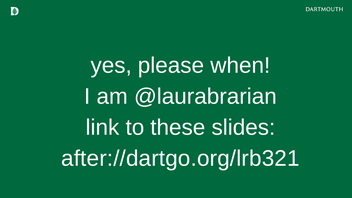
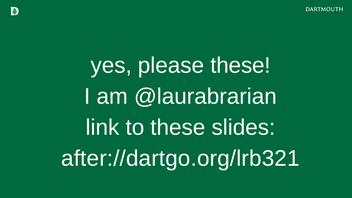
please when: when -> these (240, 65)
